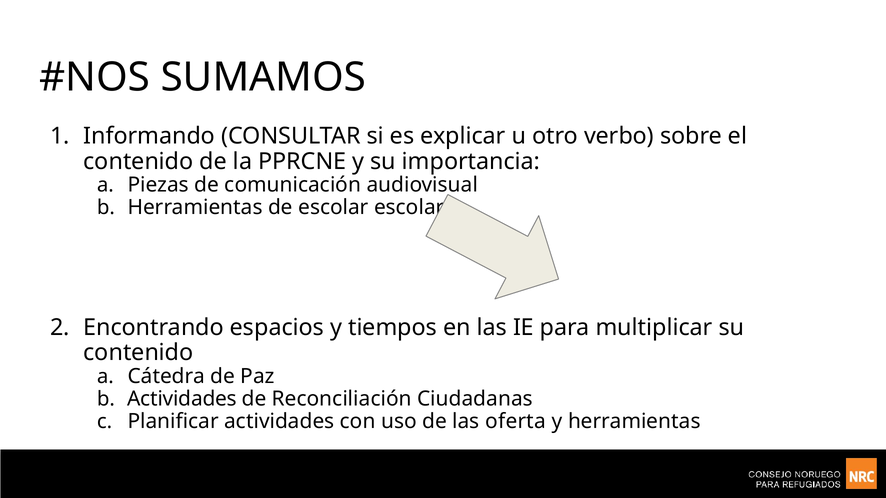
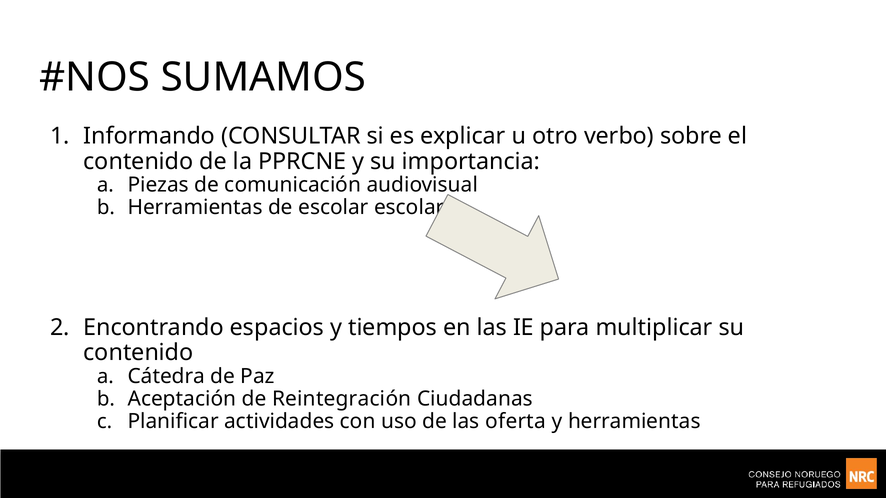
Actividades: Actividades -> Aceptación (182, 399)
Reconciliación: Reconciliación -> Reintegración (342, 399)
